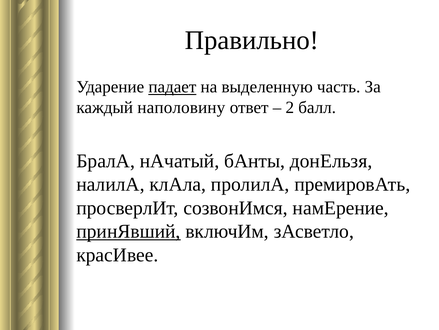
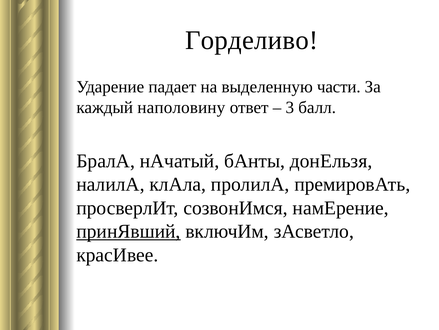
Правильно: Правильно -> Горделиво (252, 40)
падает underline: present -> none (172, 87)
часть: часть -> части (339, 87)
2: 2 -> 3 (290, 107)
